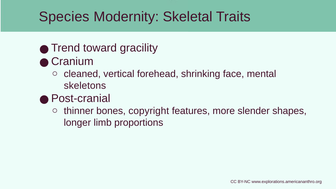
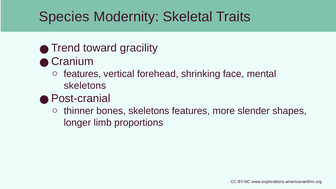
cleaned: cleaned -> features (82, 74)
bones copyright: copyright -> skeletons (149, 111)
